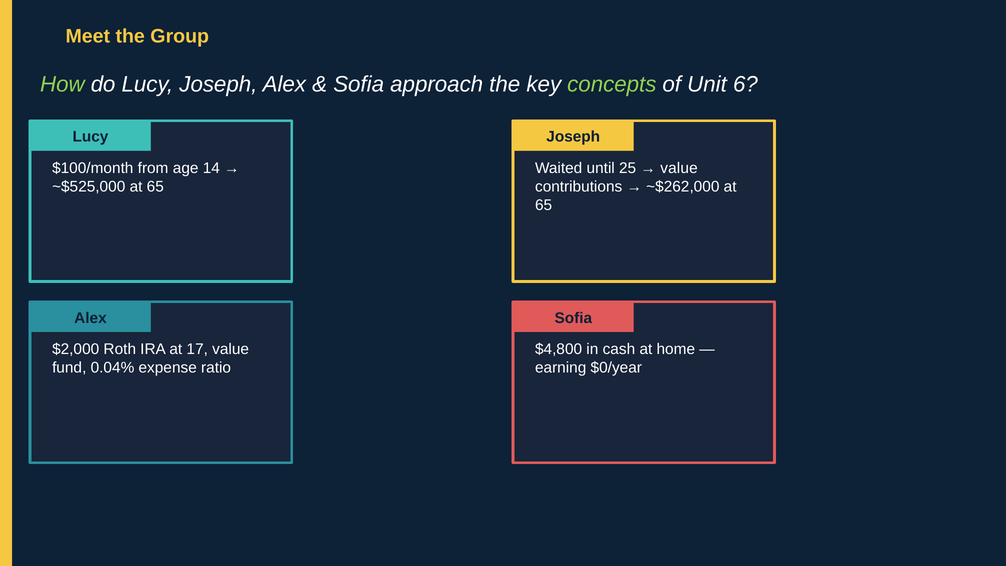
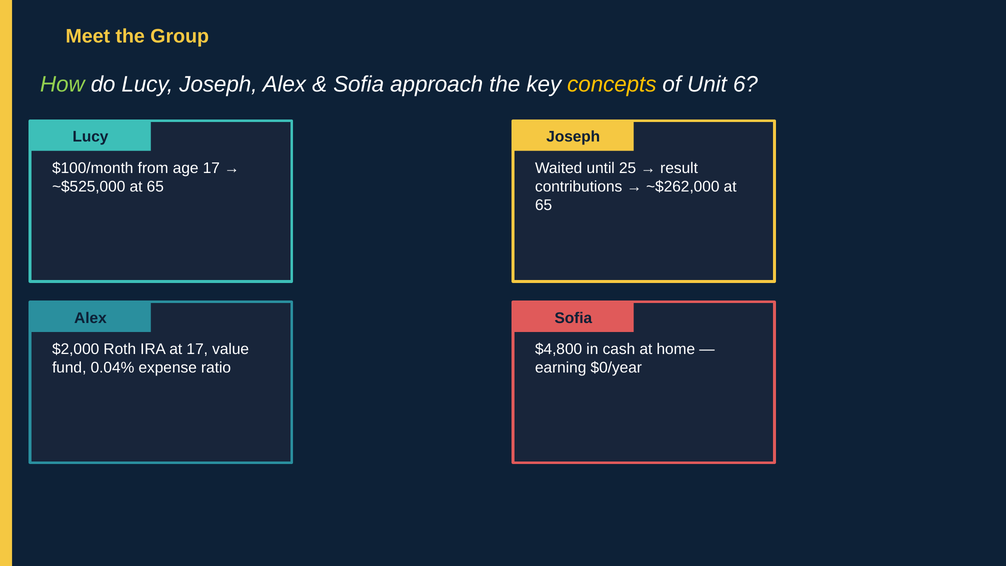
concepts colour: light green -> yellow (612, 85)
age 14: 14 -> 17 (211, 168)
value: value -> result (679, 168)
